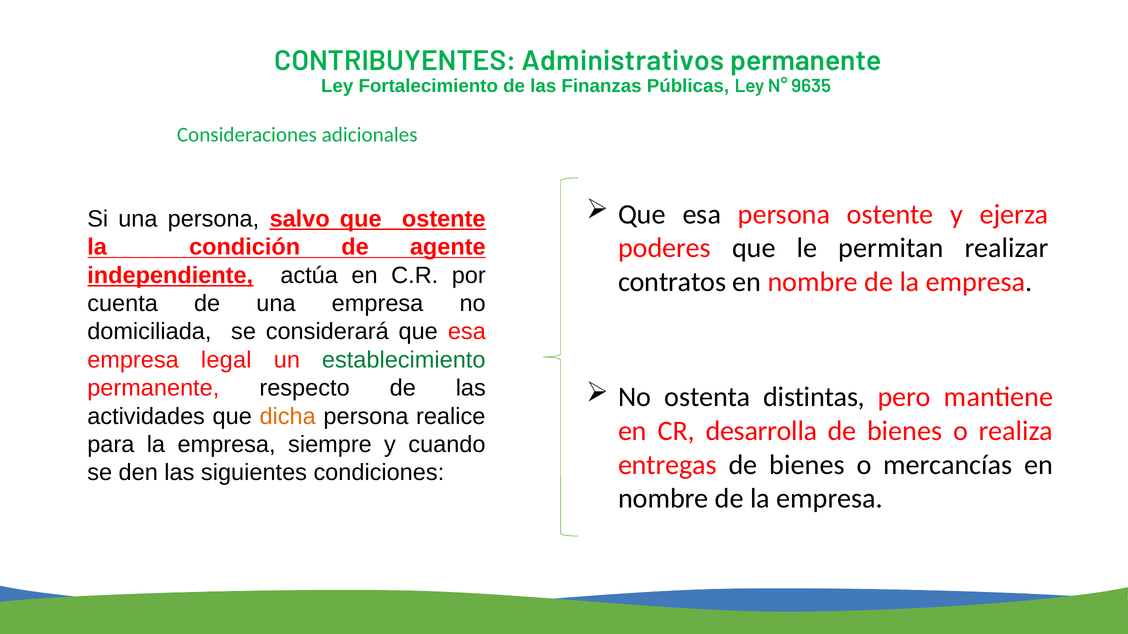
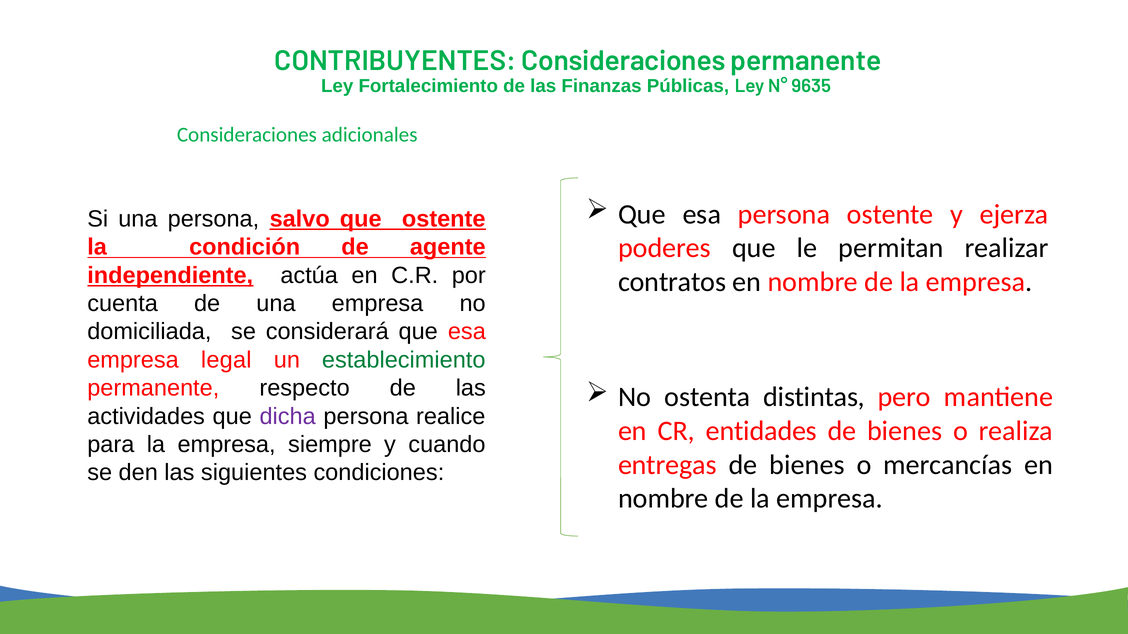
CONTRIBUYENTES Administrativos: Administrativos -> Consideraciones (623, 61)
dicha colour: orange -> purple (288, 417)
desarrolla: desarrolla -> entidades (761, 431)
